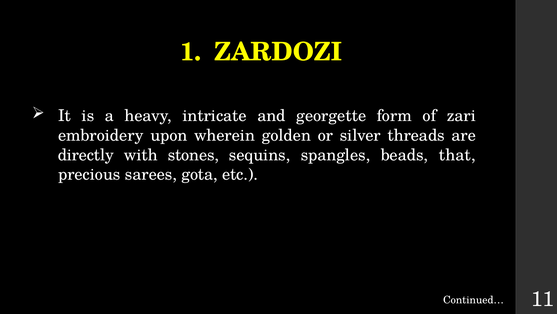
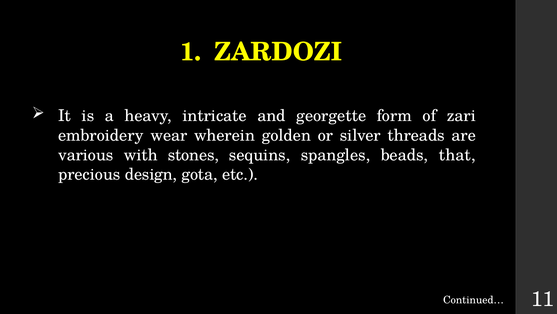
upon: upon -> wear (169, 135)
directly: directly -> various (86, 155)
sarees: sarees -> design (151, 174)
